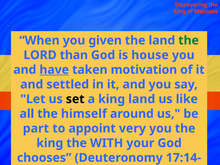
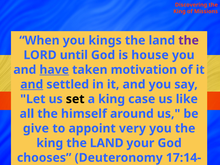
given: given -> kings (105, 40)
the colour: green -> purple (189, 40)
than: than -> until (74, 55)
and underline: none -> present (32, 84)
king land: land -> case (142, 99)
part: part -> give (36, 128)
king the WITH: WITH -> LAND (107, 143)
